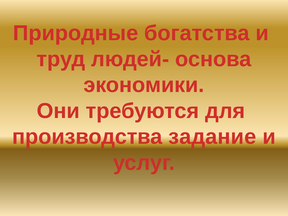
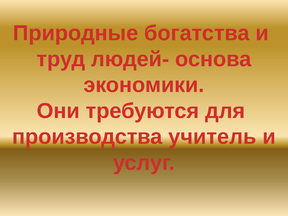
задание: задание -> учитель (212, 137)
